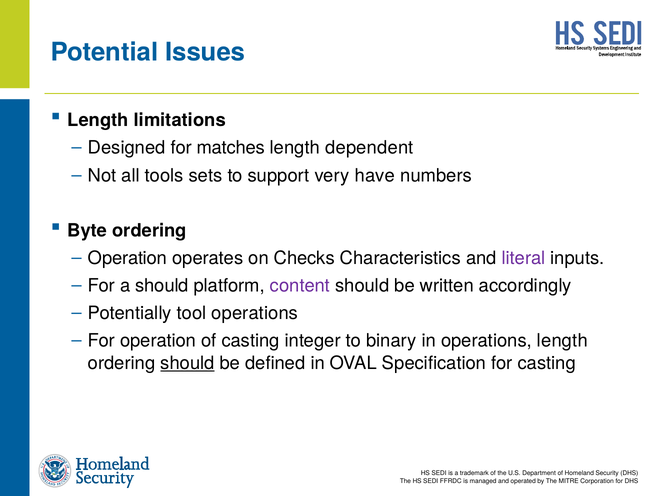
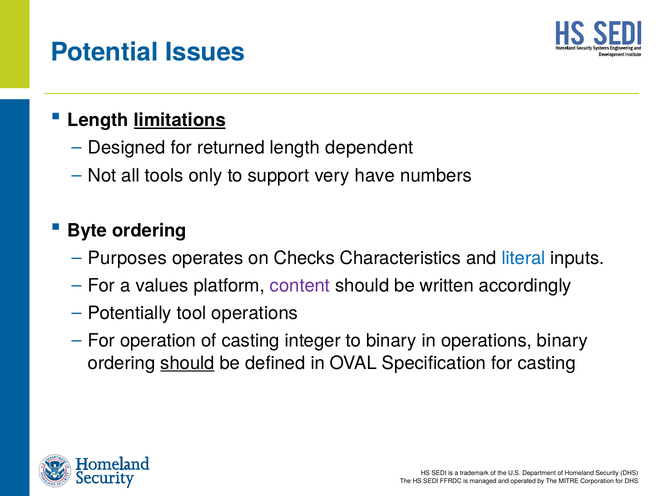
limitations underline: none -> present (180, 120)
matches: matches -> returned (231, 148)
sets: sets -> only (206, 175)
Operation: Operation -> Purposes (127, 258)
literal colour: purple -> blue (524, 258)
a should: should -> values (162, 286)
operations length: length -> binary (562, 341)
